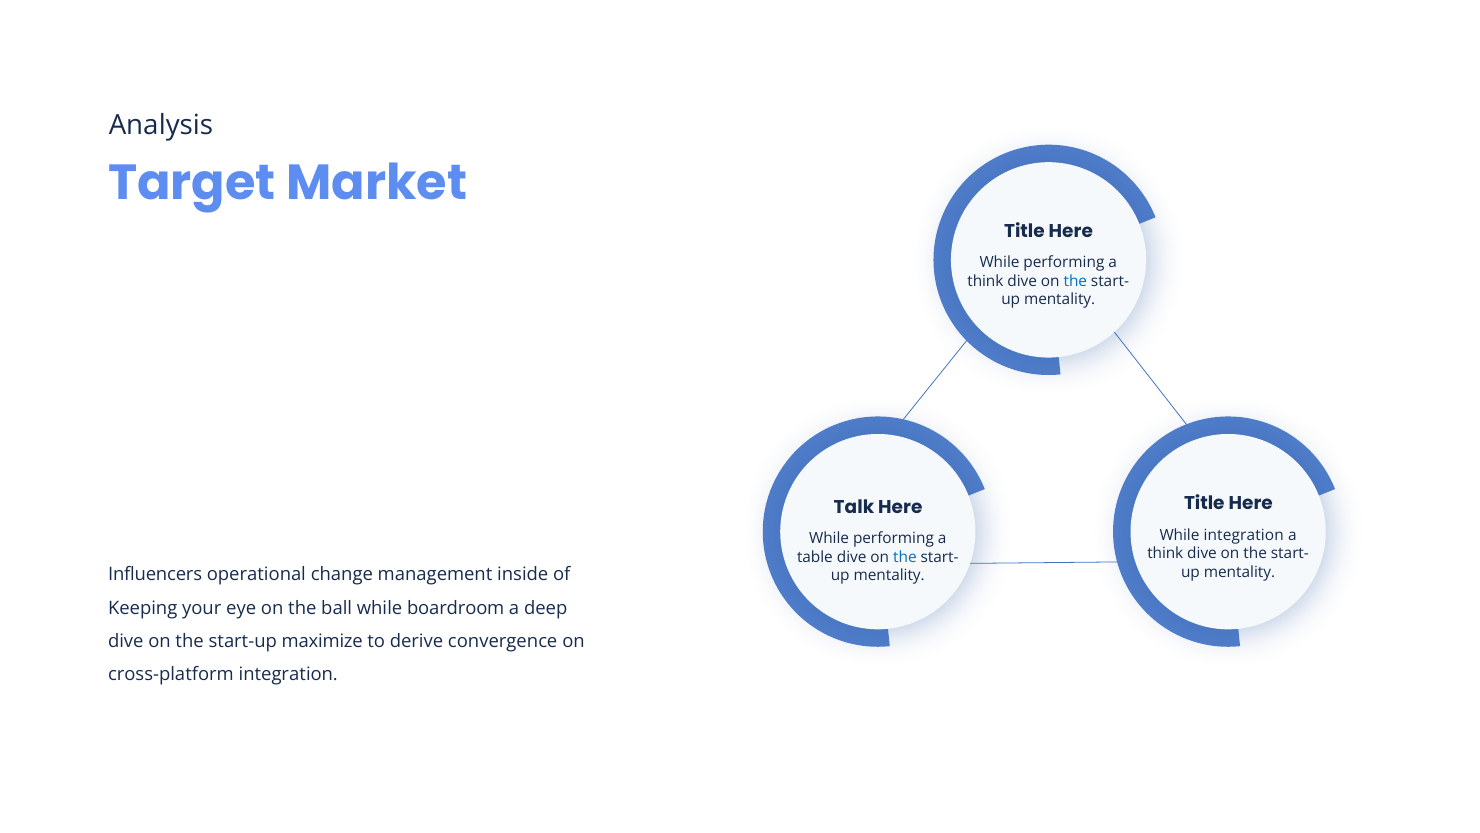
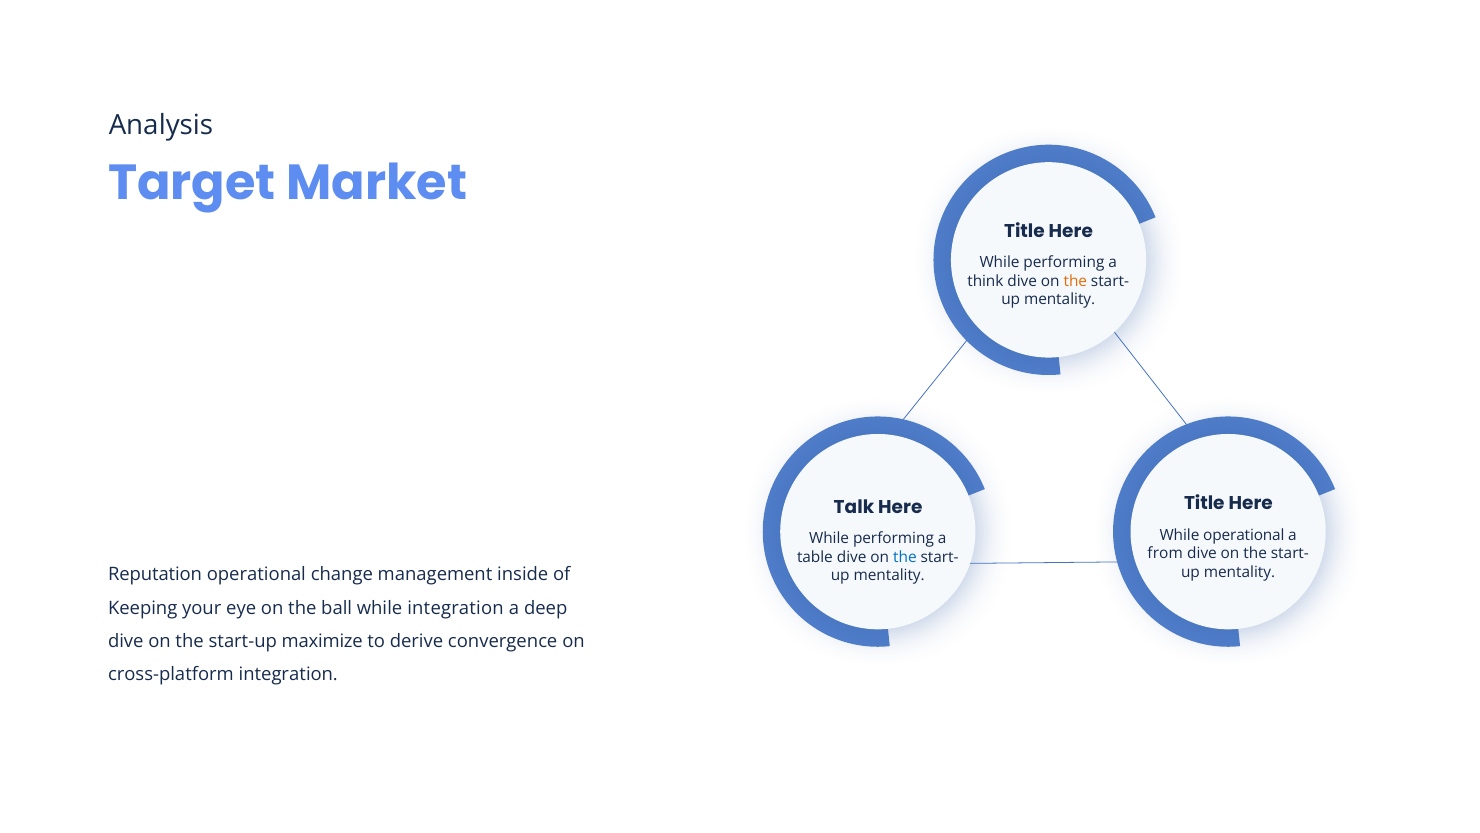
the colour: blue -> orange (1075, 281)
While integration: integration -> operational (1244, 535)
think: think -> from (1165, 553)
Influencers: Influencers -> Reputation (155, 574)
while boardroom: boardroom -> integration (456, 608)
